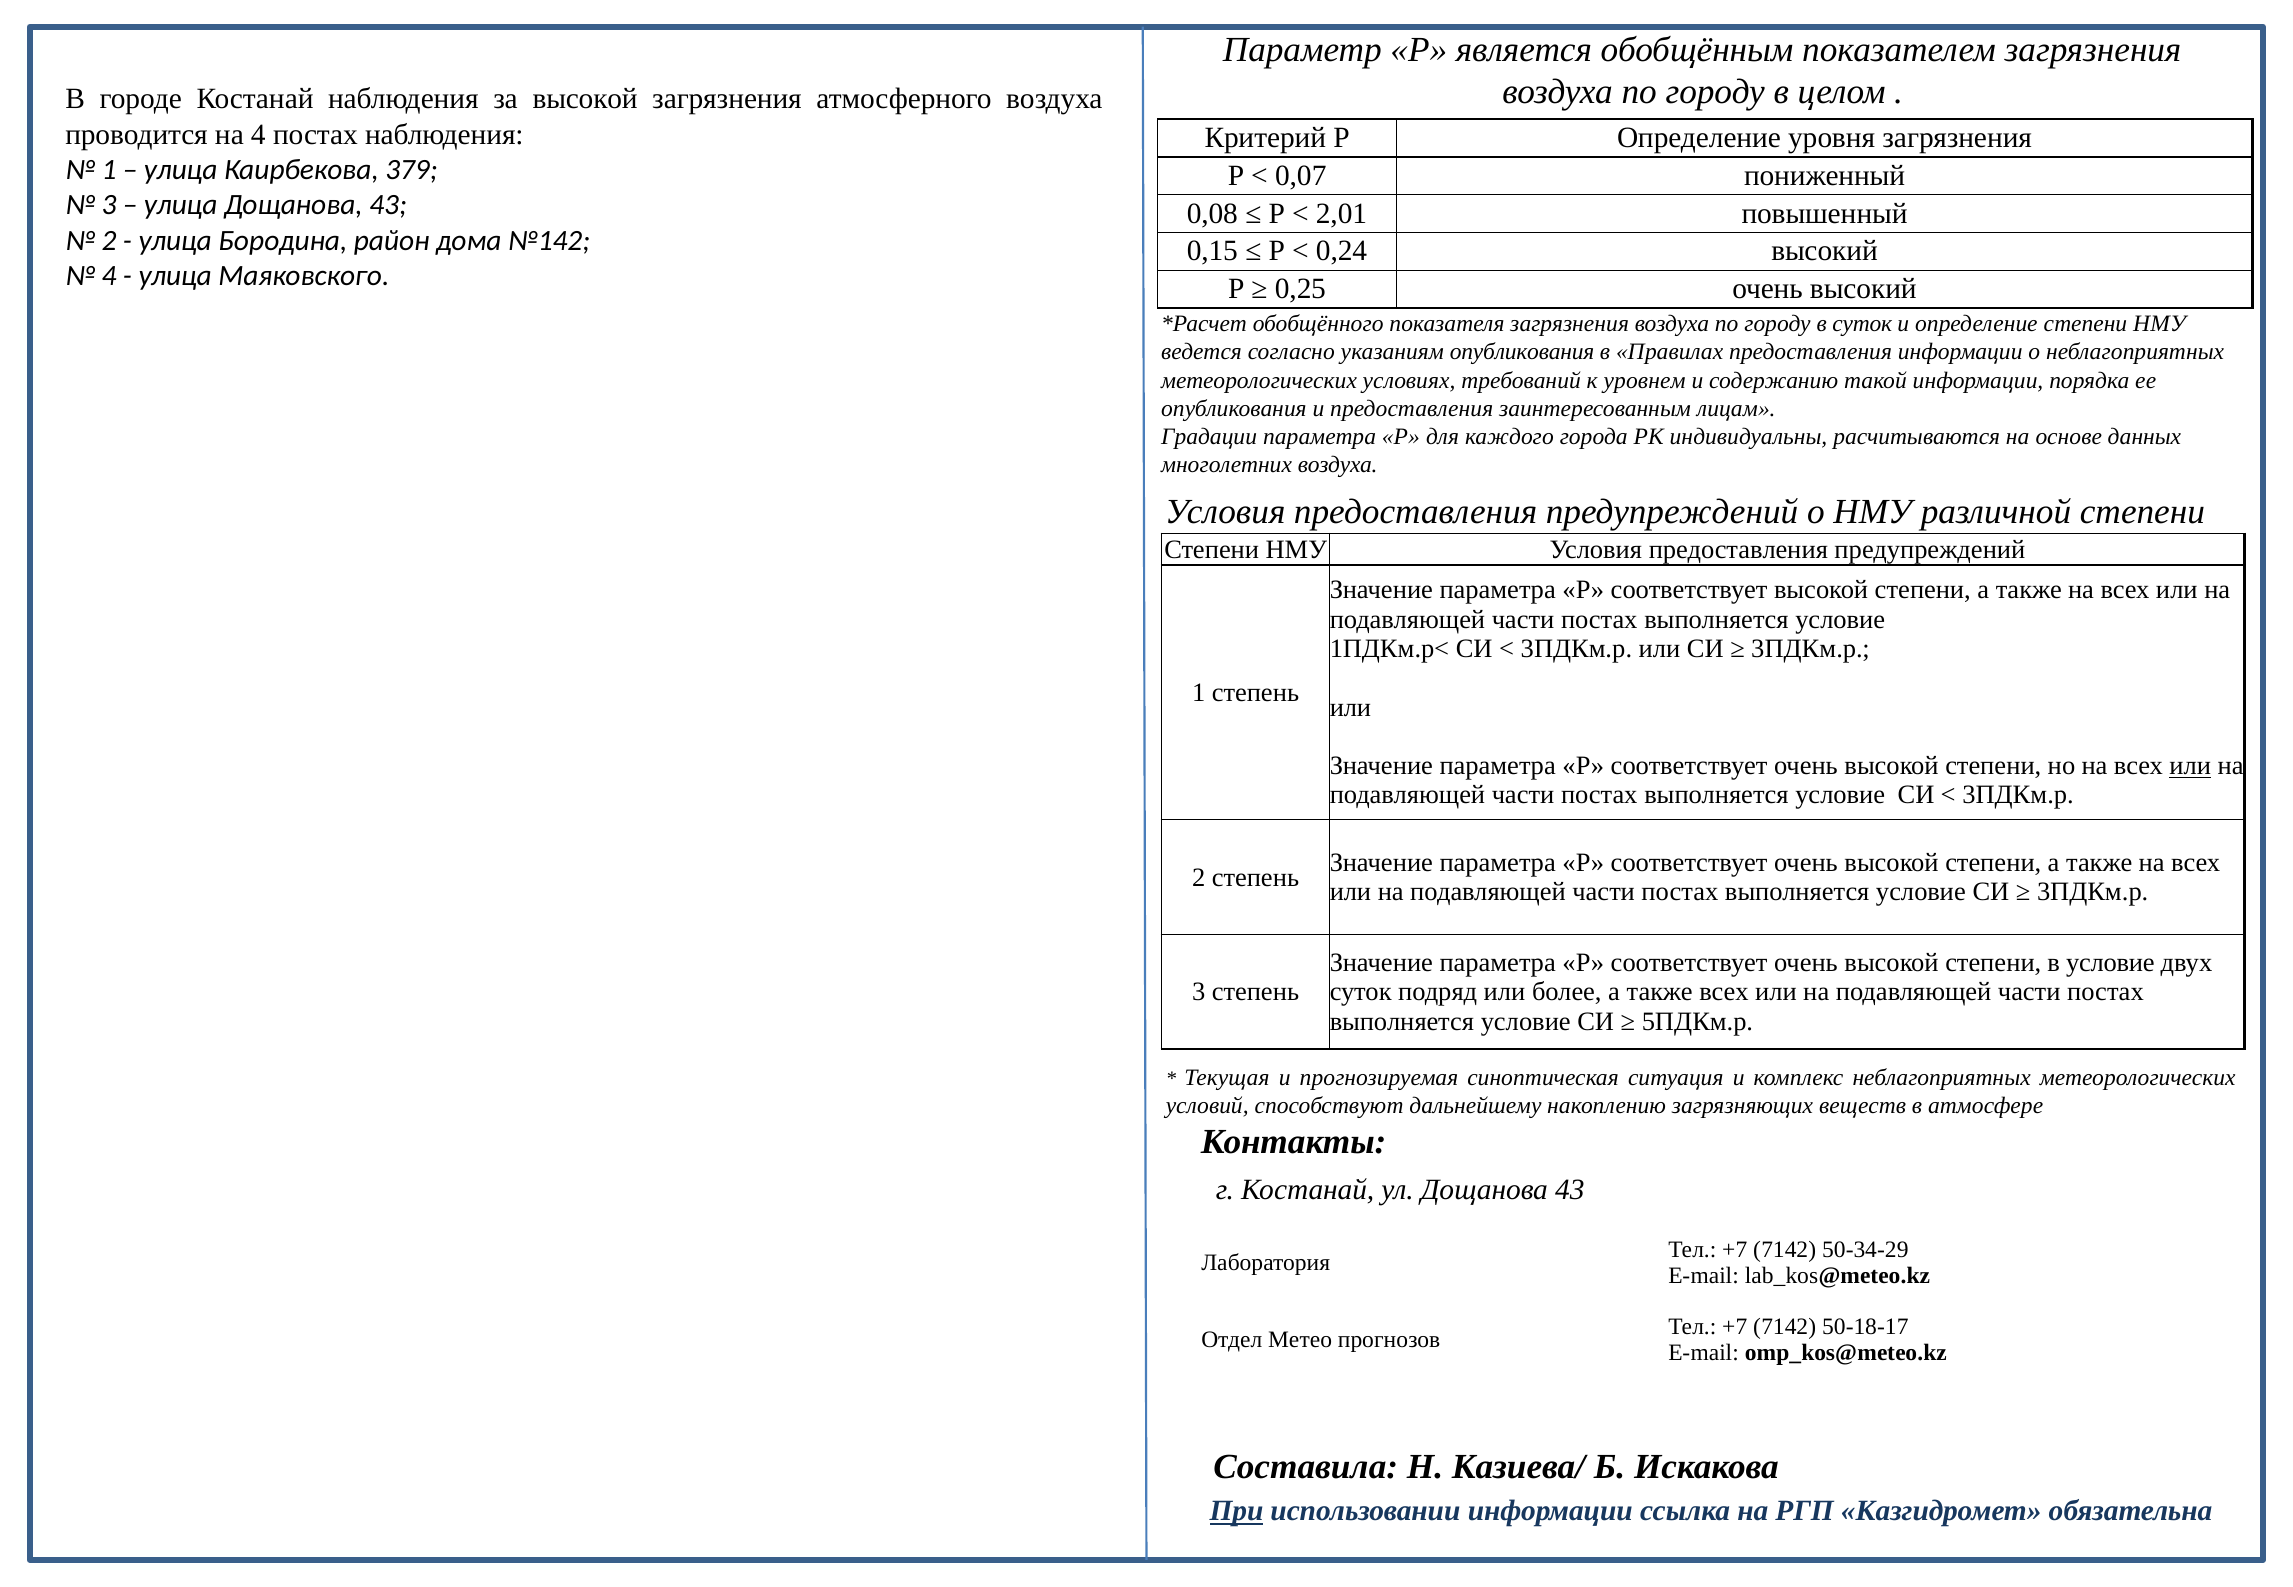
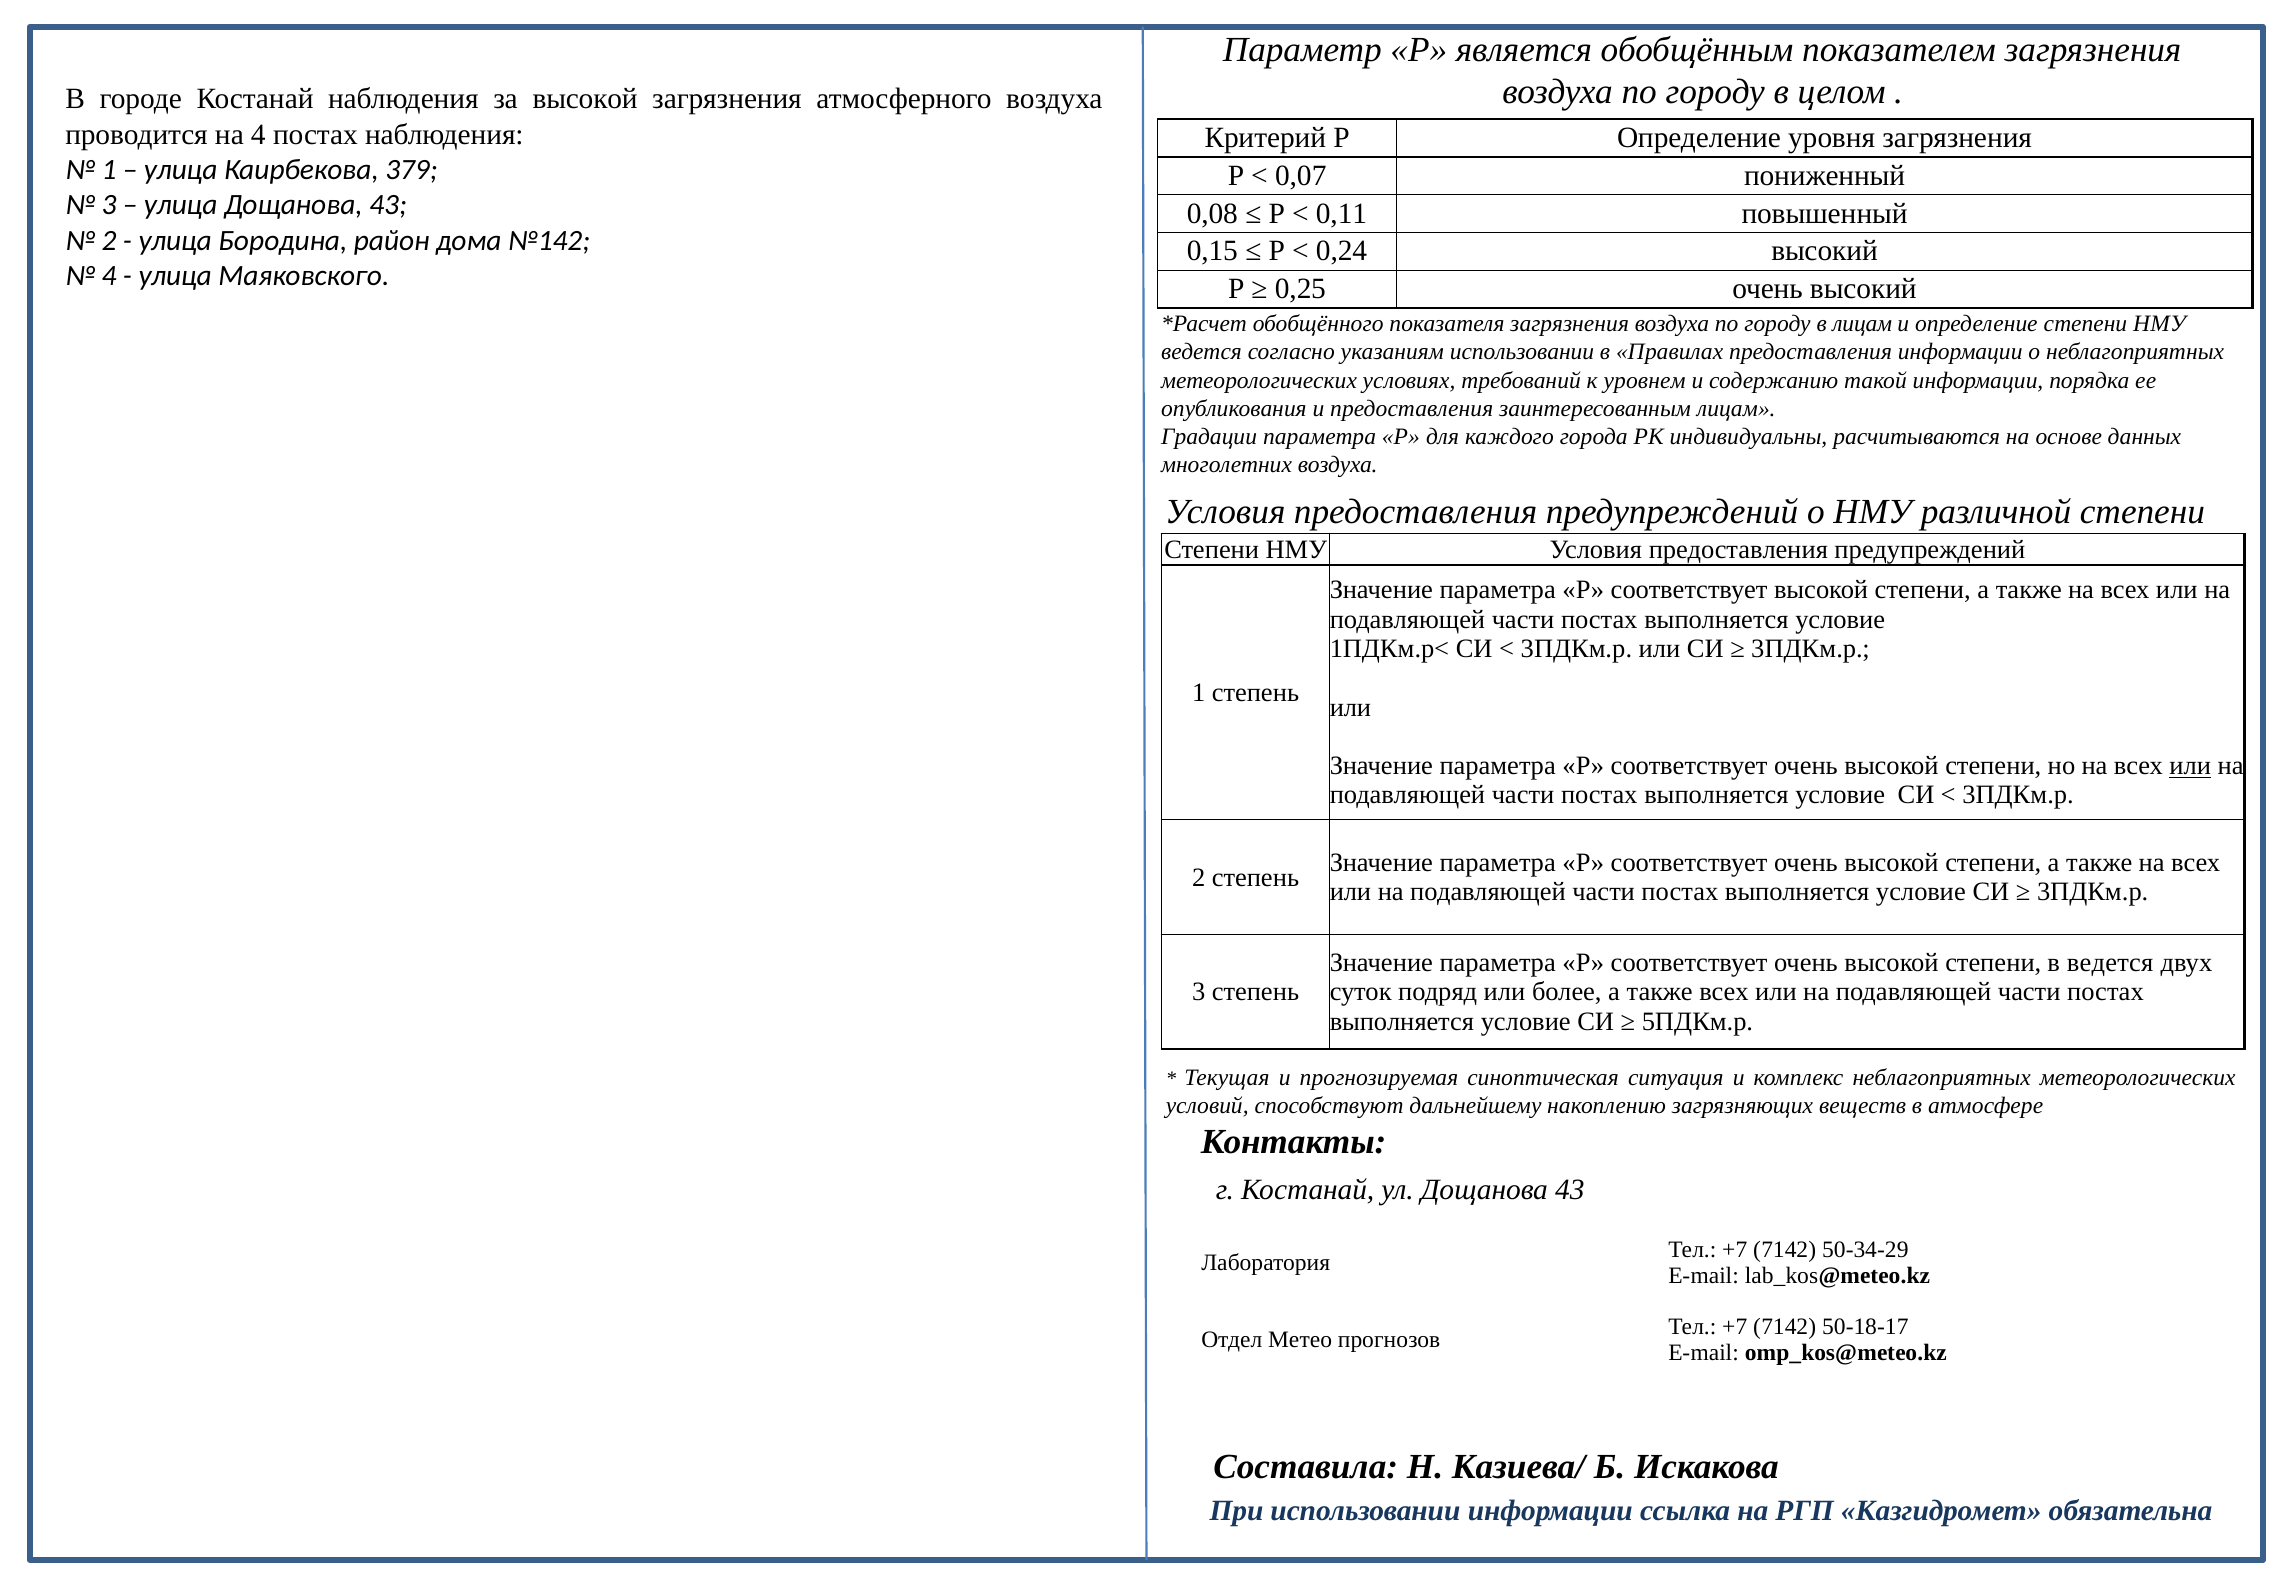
2,01: 2,01 -> 0,11 (1341, 213)
в суток: суток -> лицам (1862, 324)
указаниям опубликования: опубликования -> использовании (1522, 352)
в условие: условие -> ведется (2110, 963)
При underline: present -> none (1237, 1512)
